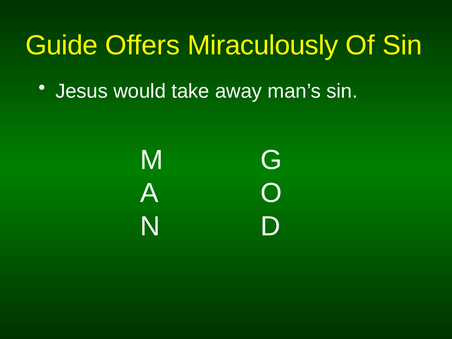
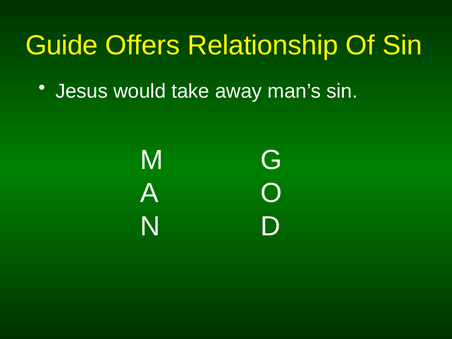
Miraculously: Miraculously -> Relationship (263, 45)
